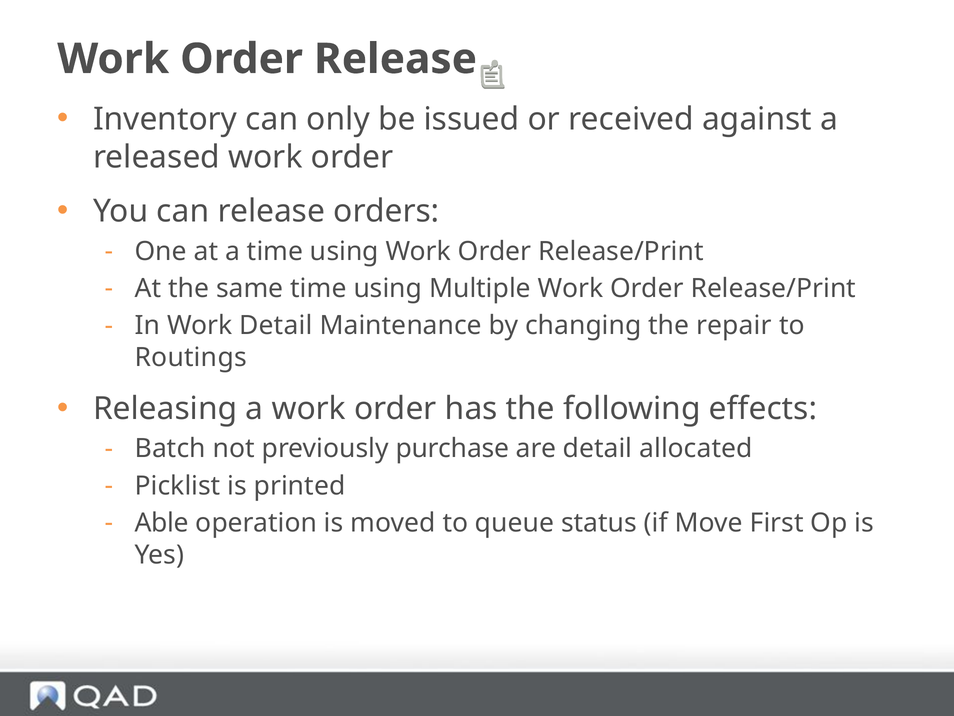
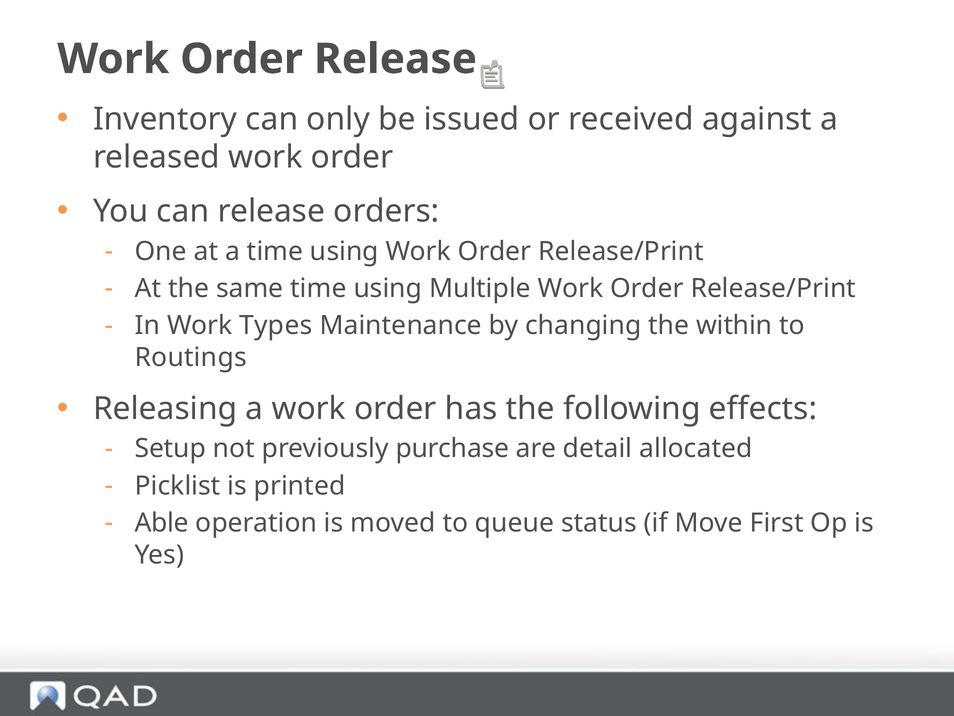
Work Detail: Detail -> Types (276, 325)
repair: repair -> within (734, 325)
Batch: Batch -> Setup (170, 448)
